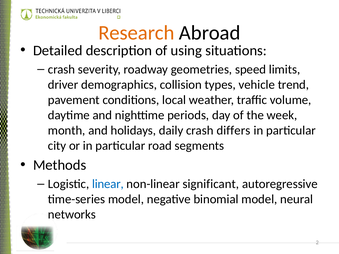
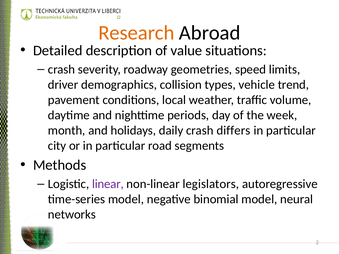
using: using -> value (186, 51)
linear colour: blue -> purple (108, 184)
significant: significant -> legislators (211, 184)
